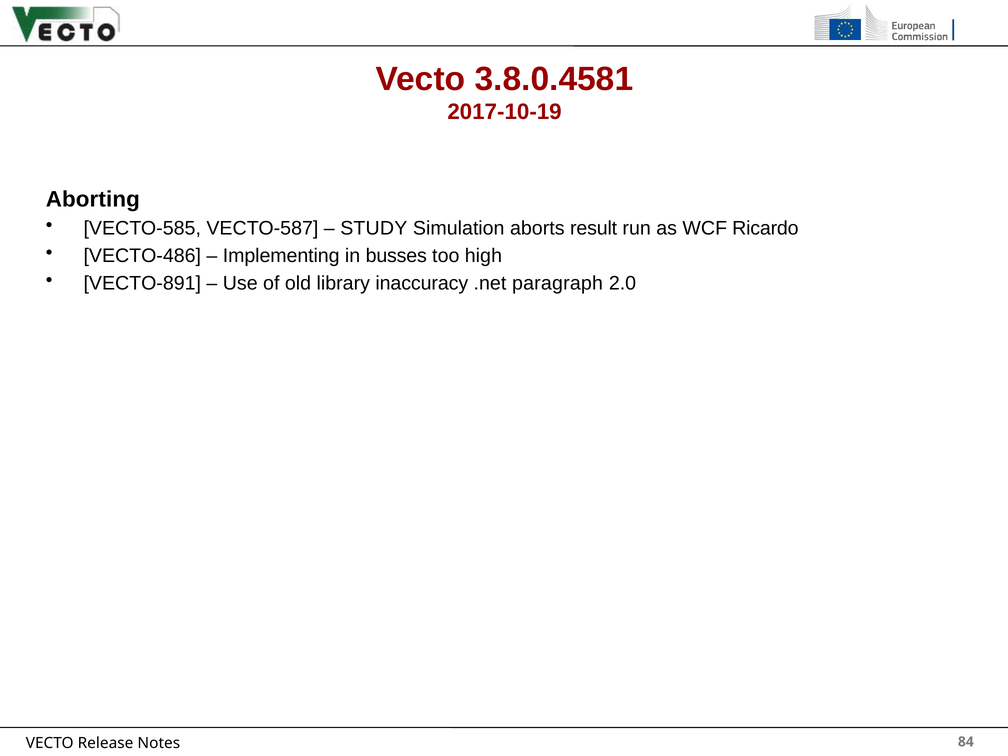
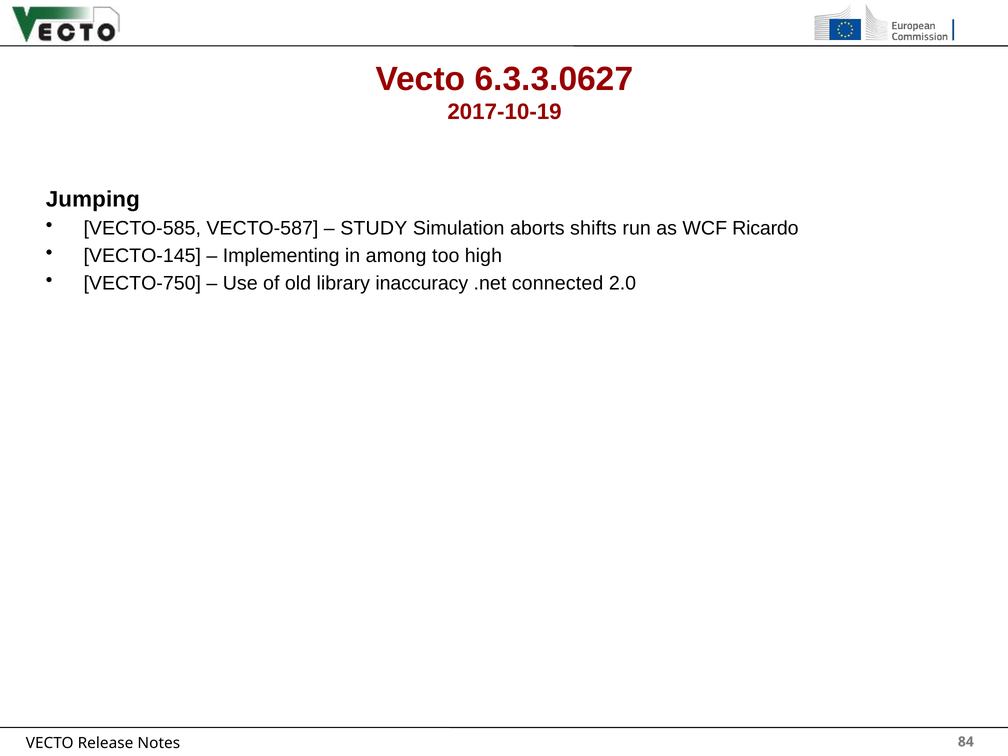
3.8.0.4581: 3.8.0.4581 -> 6.3.3.0627 (554, 79)
Aborting: Aborting -> Jumping (93, 200)
result: result -> shifts (593, 229)
VECTO-486: VECTO-486 -> VECTO-145 (142, 256)
busses: busses -> among (396, 256)
VECTO-891: VECTO-891 -> VECTO-750 (142, 283)
paragraph: paragraph -> connected (558, 283)
